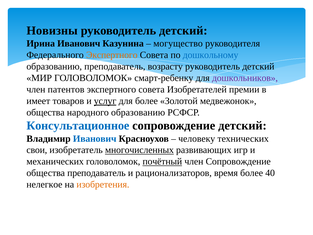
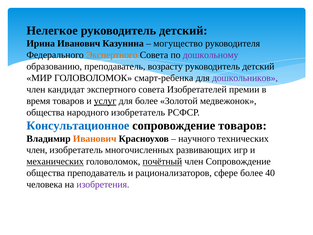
Новизны: Новизны -> Нелегкое (52, 31)
дошкольному colour: blue -> purple (211, 55)
смарт-ребенку: смарт-ребенку -> смарт-ребенка (164, 78)
патентов: патентов -> кандидат (66, 89)
имеет: имеет -> время (38, 101)
народного образованию: образованию -> изобретатель (138, 112)
сопровождение детский: детский -> товаров (242, 126)
Иванович colour: blue -> orange (95, 138)
человеку: человеку -> научного (197, 138)
свои: свои -> член (37, 150)
многочисленных underline: present -> none (139, 150)
механических underline: none -> present (55, 161)
время: время -> сфере (226, 173)
нелегкое: нелегкое -> человека (44, 184)
изобретения colour: orange -> purple (103, 184)
